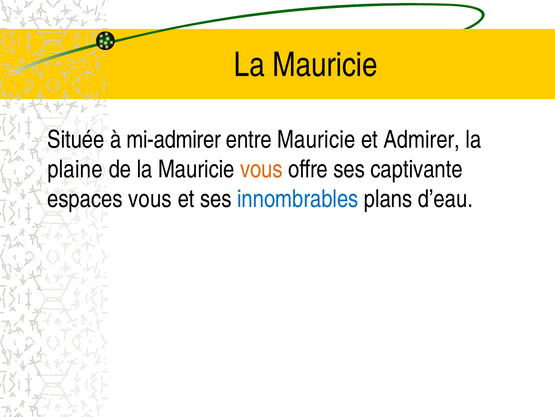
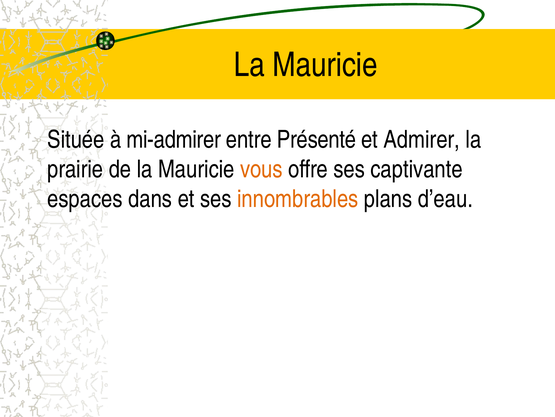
entre Mauricie: Mauricie -> Présenté (317, 140)
plaine: plaine -> prairie (75, 169)
espaces vous: vous -> dans (150, 199)
innombrables colour: blue -> orange (298, 199)
